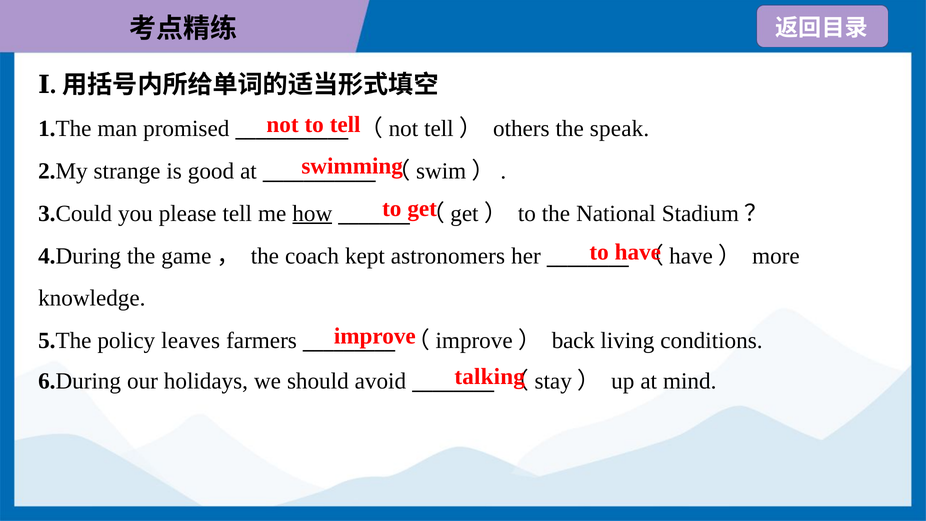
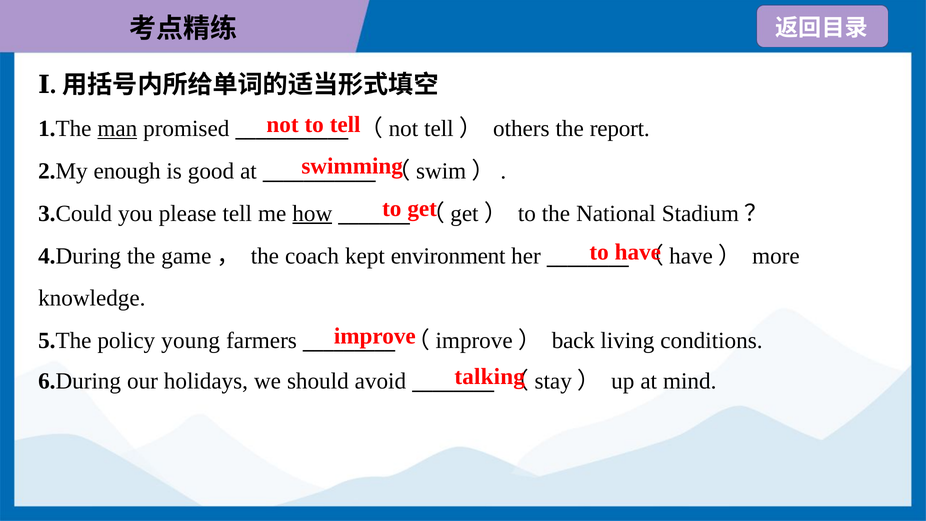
man underline: none -> present (117, 129)
speak: speak -> report (620, 129)
strange: strange -> enough (127, 171)
astronomers: astronomers -> environment (448, 256)
leaves: leaves -> young (191, 341)
